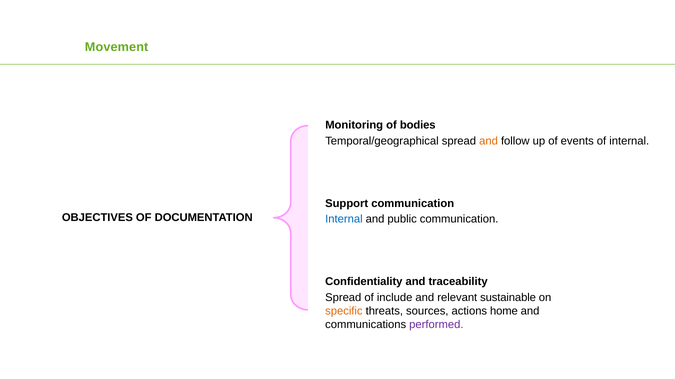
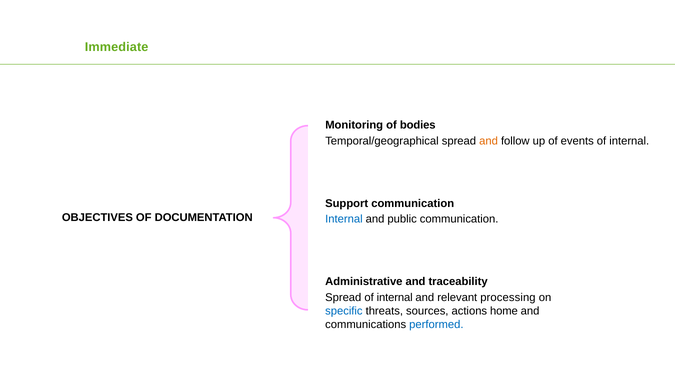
Movement: Movement -> Immediate (117, 47)
Confidentiality: Confidentiality -> Administrative (364, 282)
include: include -> internal (395, 298)
sustainable: sustainable -> processing (508, 298)
specific colour: orange -> blue (344, 311)
performed colour: purple -> blue (436, 325)
